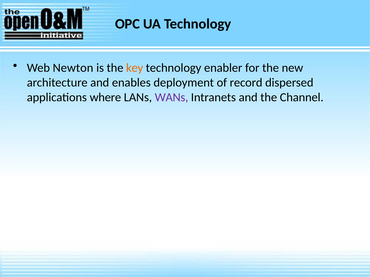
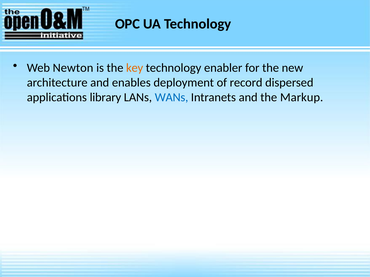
where: where -> library (105, 97)
WANs colour: purple -> blue (172, 97)
Channel: Channel -> Markup (302, 97)
